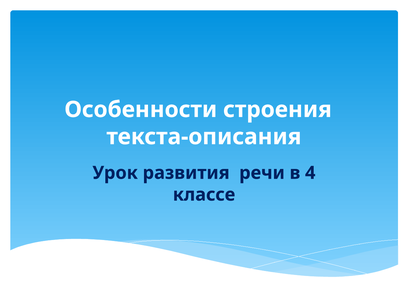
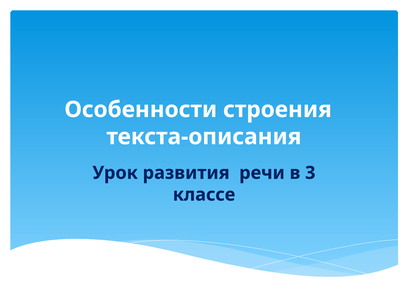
4: 4 -> 3 (310, 173)
